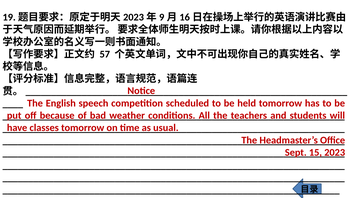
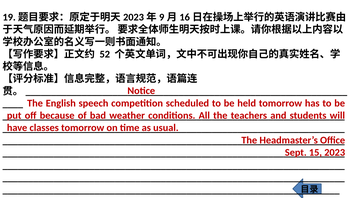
57: 57 -> 52 (105, 54)
